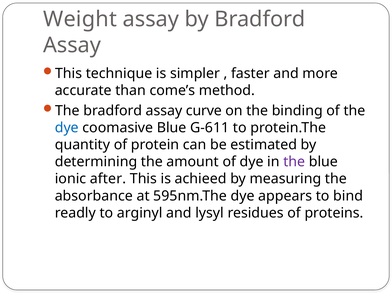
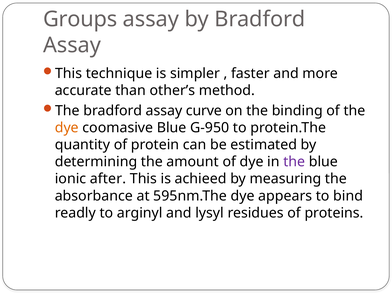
Weight: Weight -> Groups (80, 19)
come’s: come’s -> other’s (172, 91)
dye colour: blue -> orange (67, 128)
G-611: G-611 -> G-950 (210, 128)
